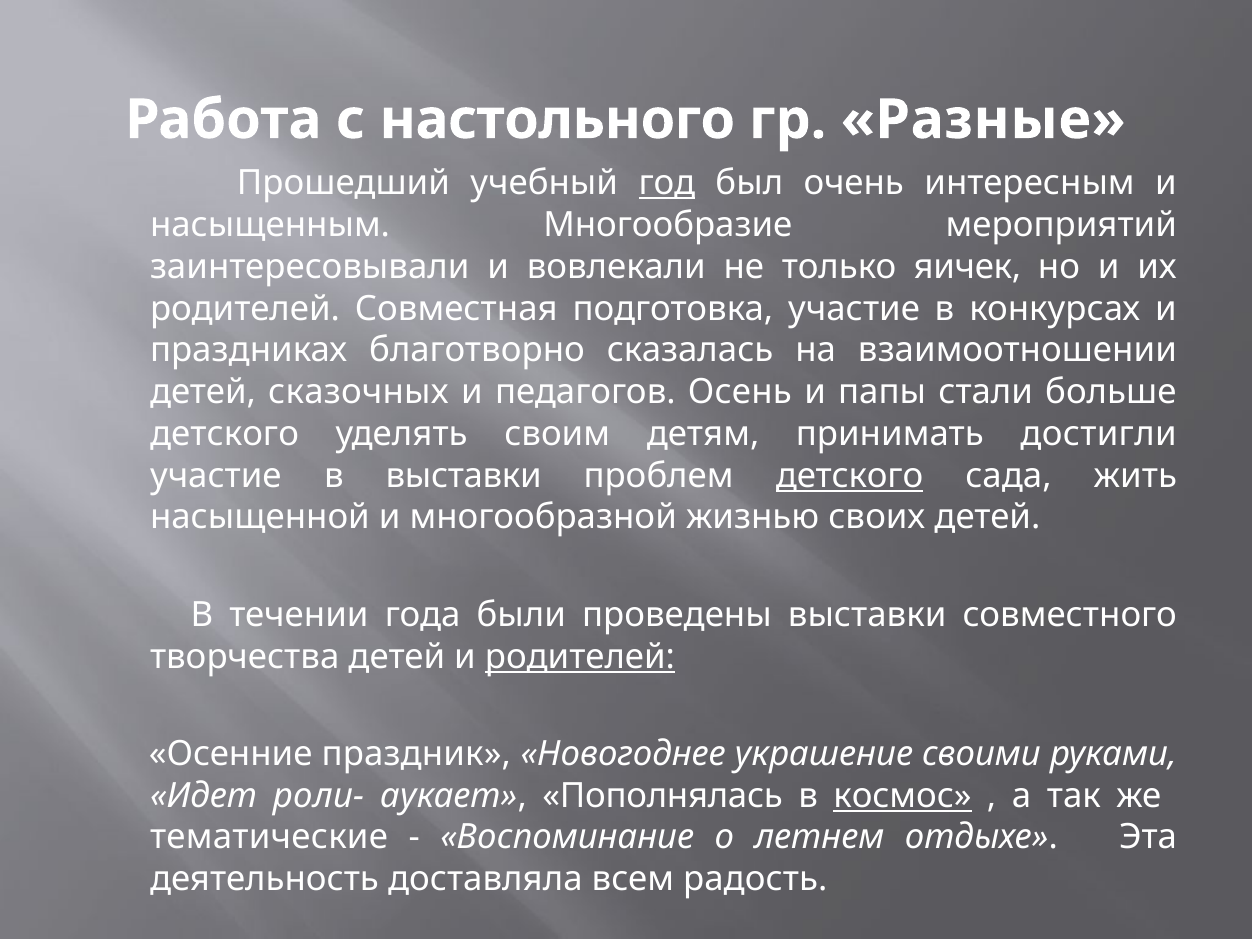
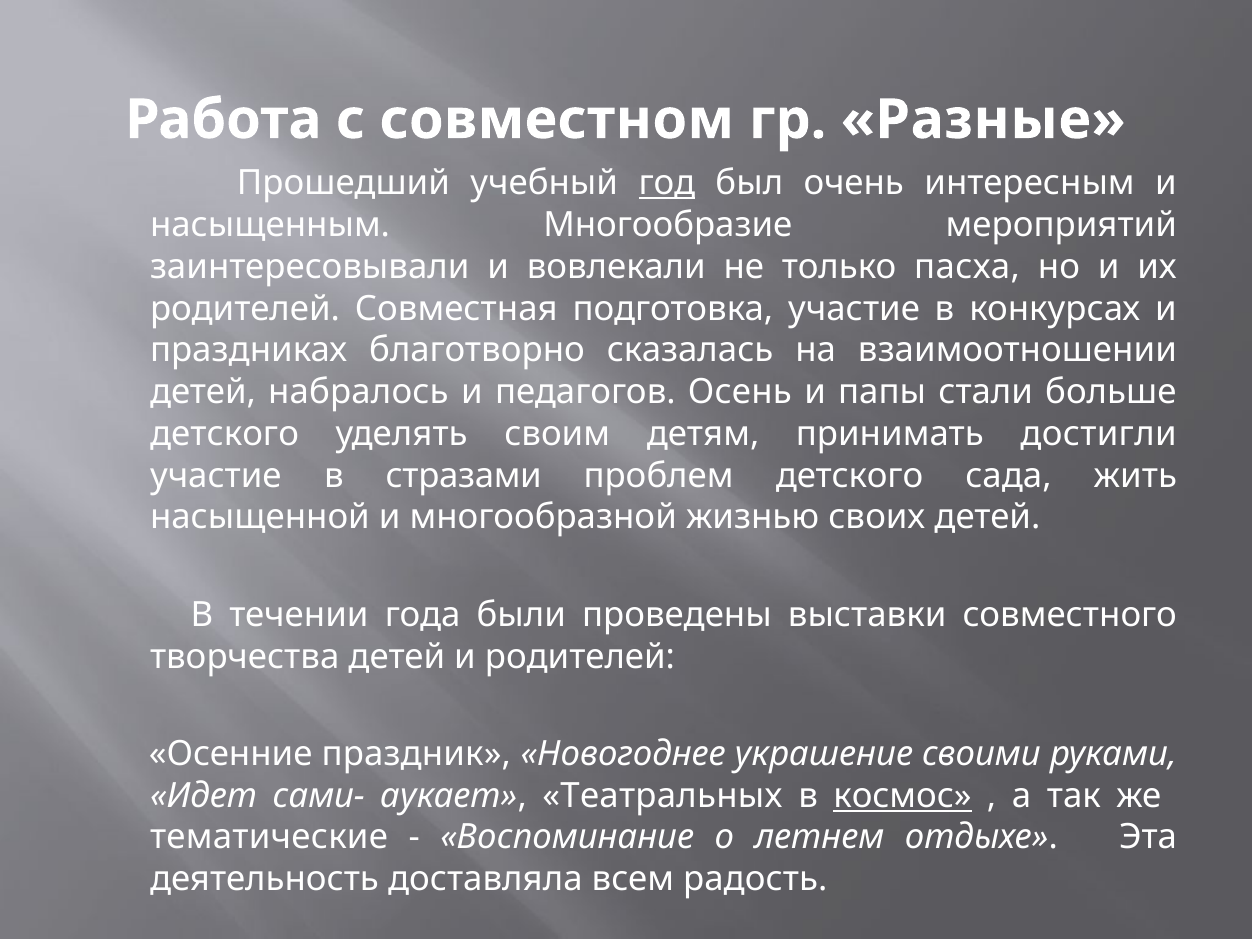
настольного: настольного -> совместном (557, 120)
яичек: яичек -> пасха (967, 267)
сказочных: сказочных -> набралось (358, 392)
в выставки: выставки -> стразами (464, 476)
детского underline: present -> none (850, 476)
родителей underline: present -> none (580, 657)
роли-: роли- -> сами- (319, 796)
Пополнялась: Пополнялась -> Театральных (662, 796)
